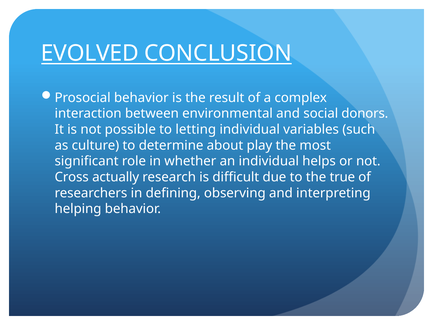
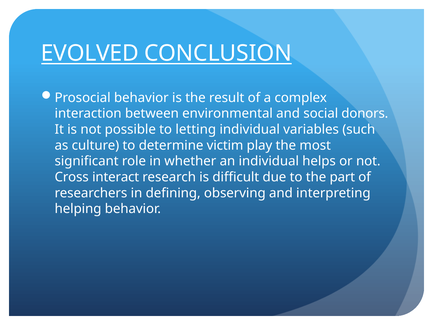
about: about -> victim (225, 145)
actually: actually -> interact (116, 177)
true: true -> part (342, 177)
